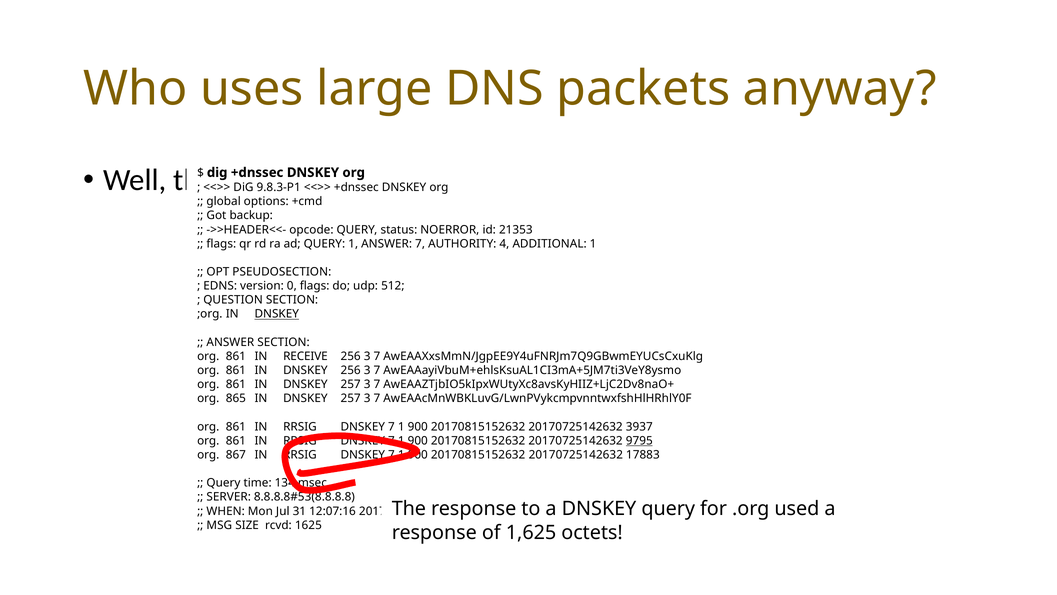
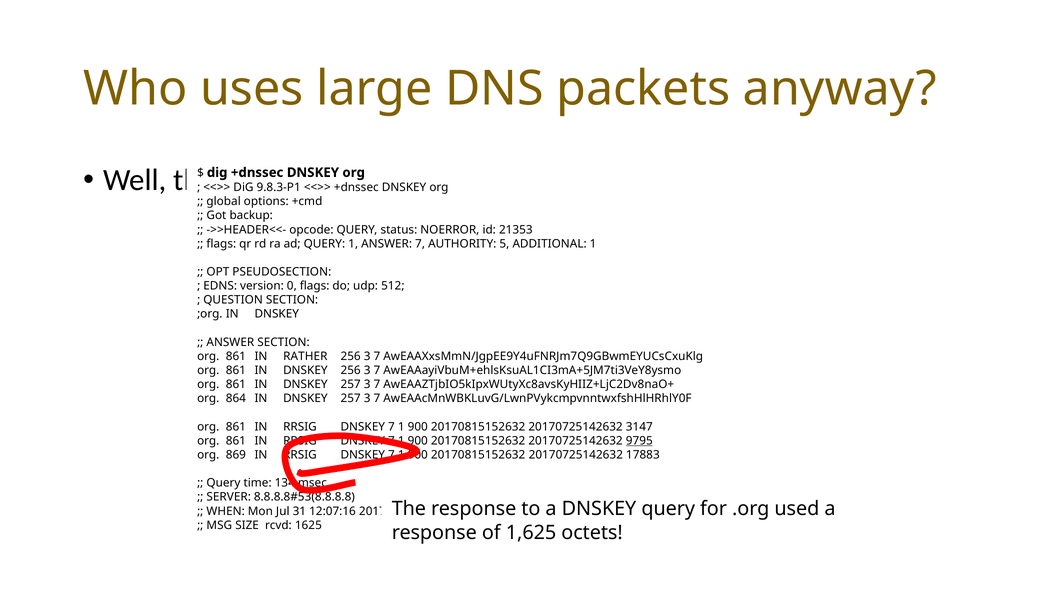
4: 4 -> 5 (504, 244)
DNSKEY underline: present -> none (277, 314)
RECEIVE: RECEIVE -> RATHER (305, 356)
865: 865 -> 864 (236, 398)
3937: 3937 -> 3147 (639, 426)
867: 867 -> 869 (236, 455)
